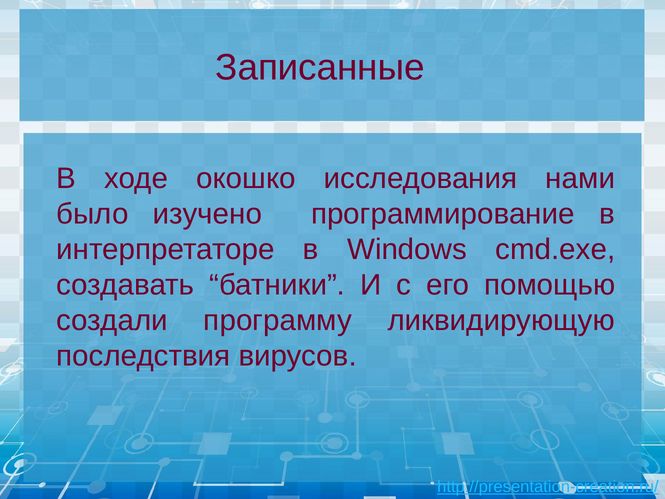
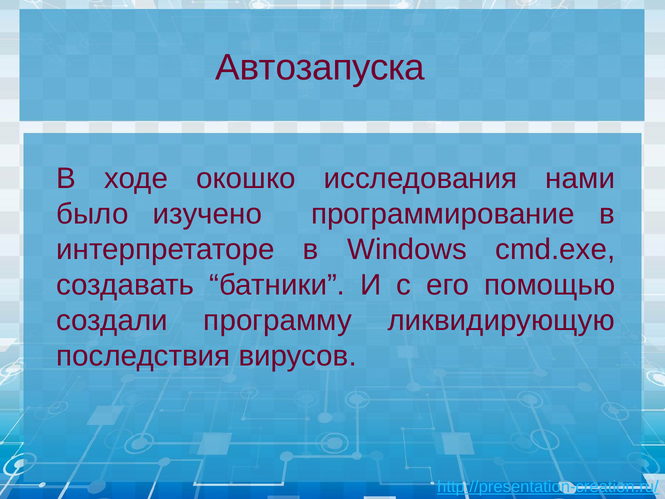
Записанные: Записанные -> Автозапуска (320, 67)
